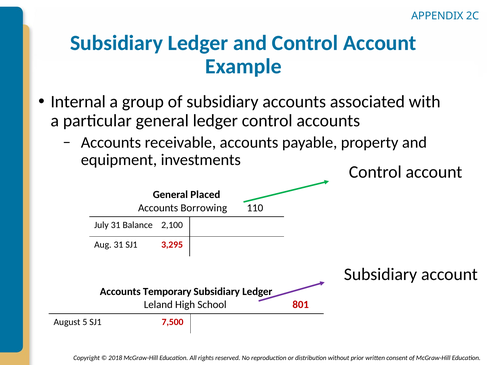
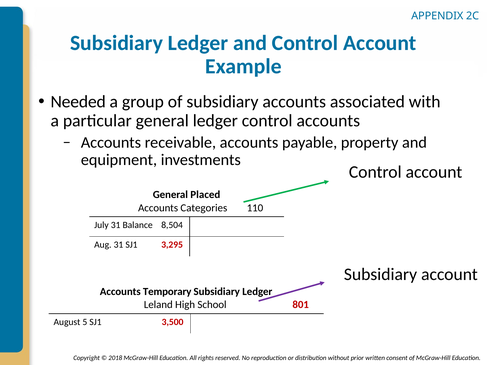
Internal: Internal -> Needed (78, 102)
Borrowing: Borrowing -> Categories (204, 208)
2,100: 2,100 -> 8,504 (172, 225)
7,500: 7,500 -> 3,500 (173, 322)
